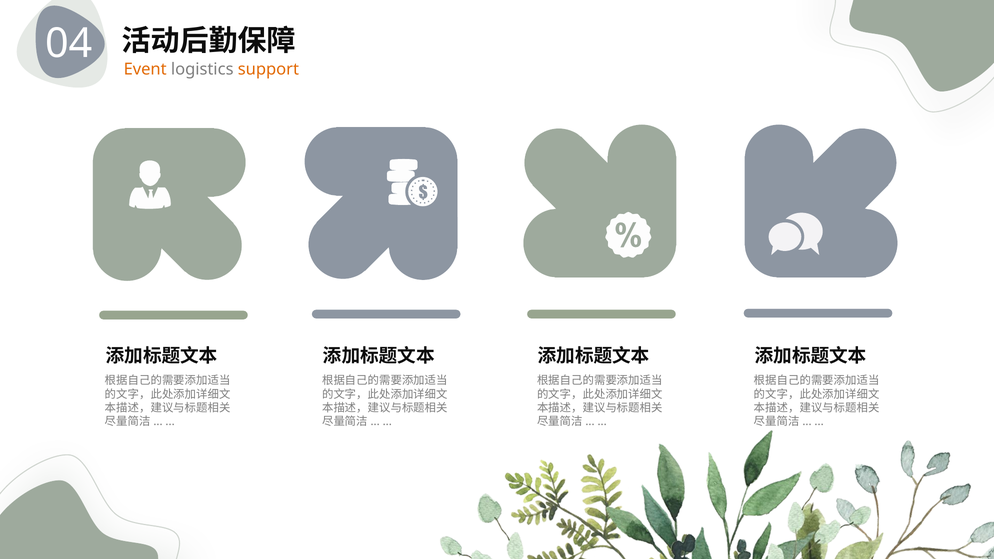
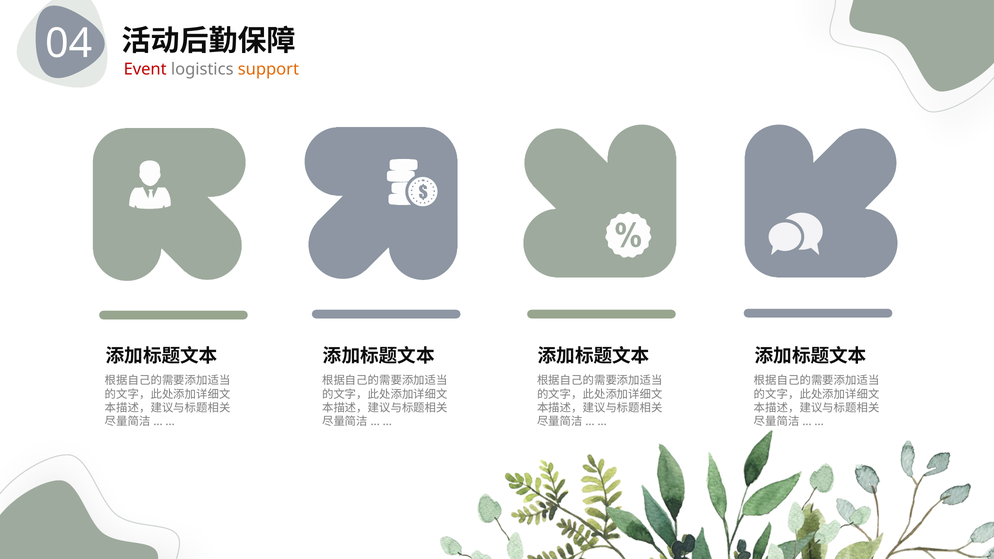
Event colour: orange -> red (145, 69)
